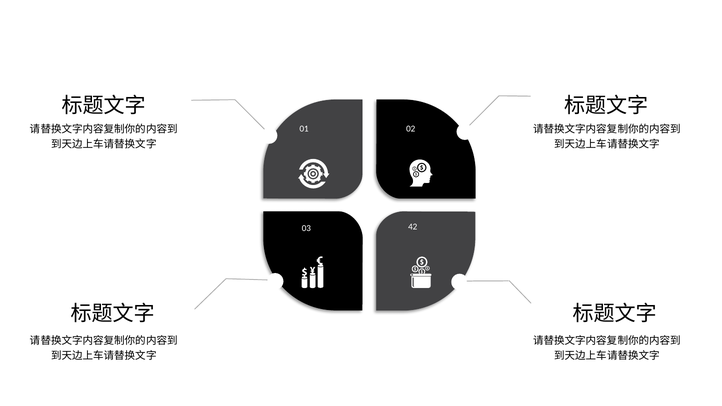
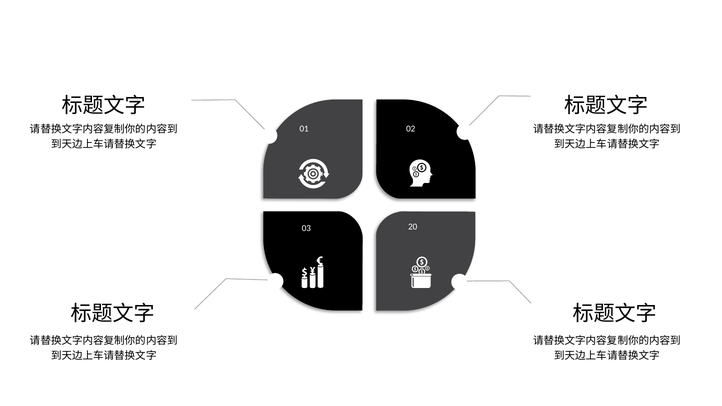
42: 42 -> 20 (413, 227)
